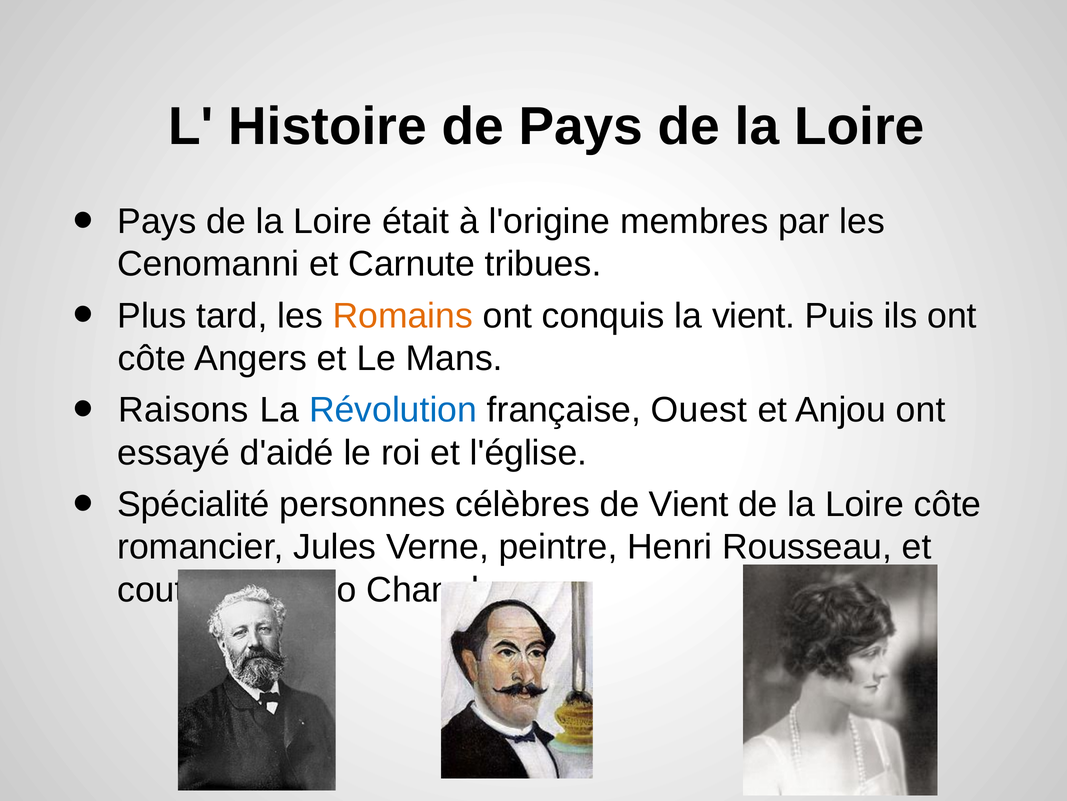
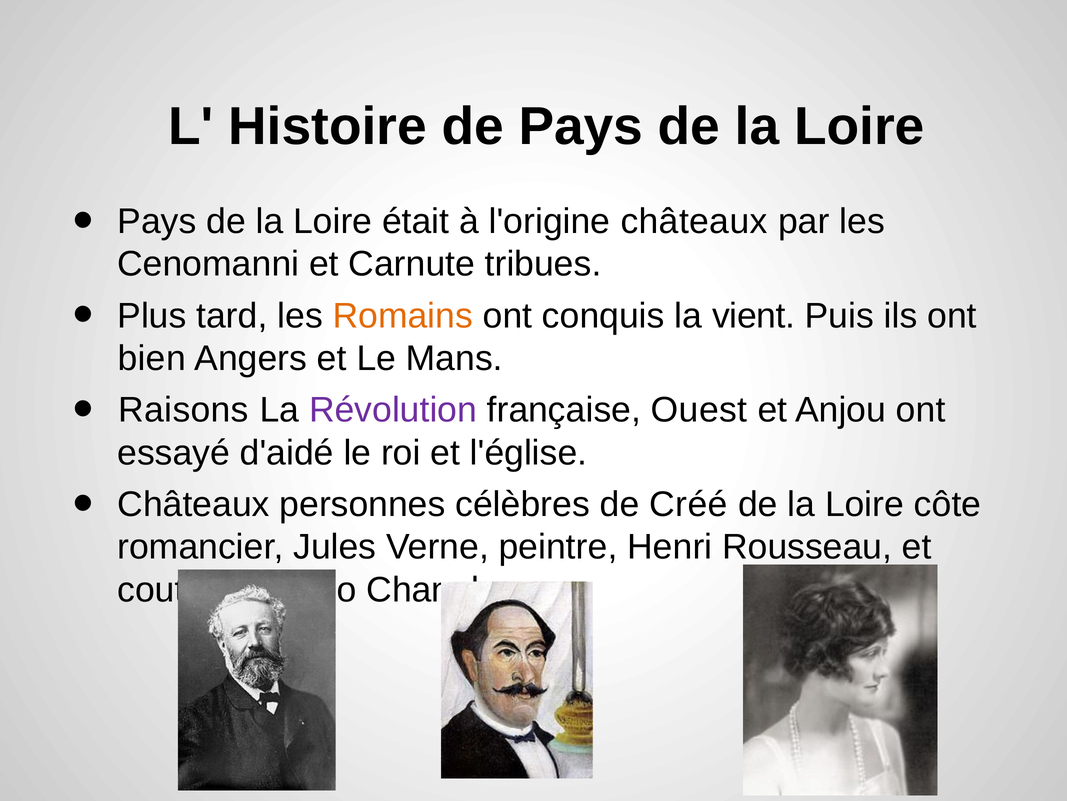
l'origine membres: membres -> châteaux (694, 221)
côte: côte -> bien (152, 358)
Révolution colour: blue -> purple (393, 410)
Spécialité: Spécialité -> Châteaux (193, 504)
de Vient: Vient -> Créé (688, 504)
